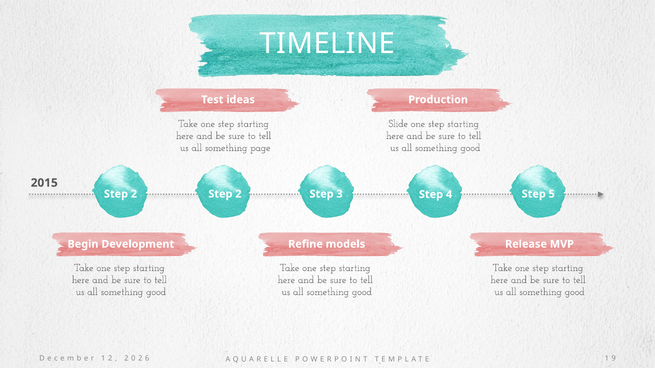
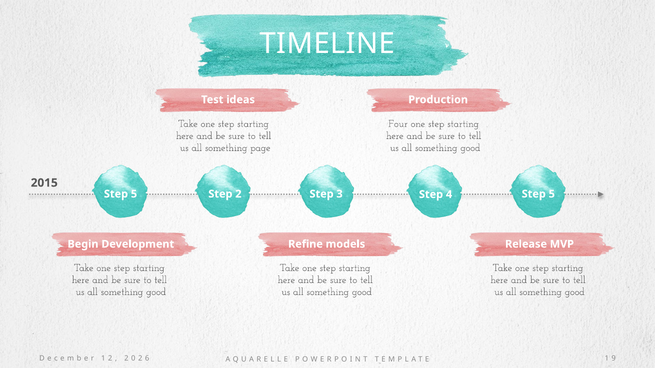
Slide: Slide -> Four (398, 124)
2: 2 -> 5 (134, 194)
